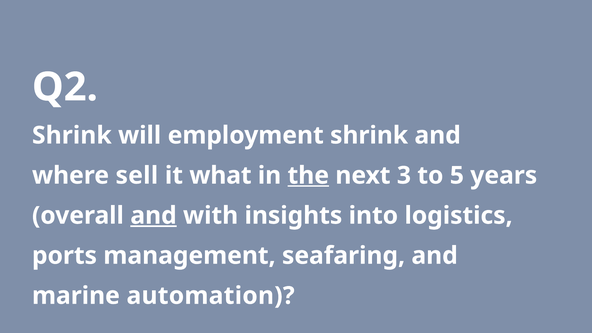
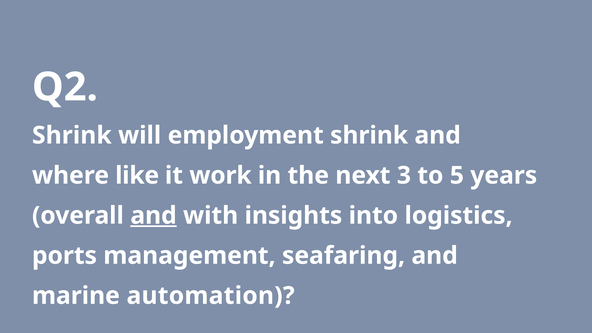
sell: sell -> like (137, 175)
what: what -> work (220, 175)
the underline: present -> none (308, 175)
